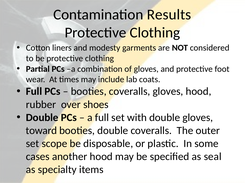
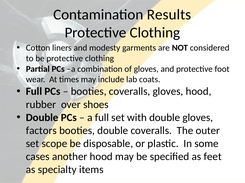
toward: toward -> factors (41, 131)
seal: seal -> feet (213, 157)
